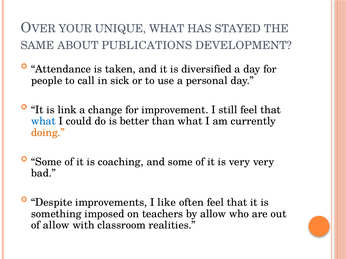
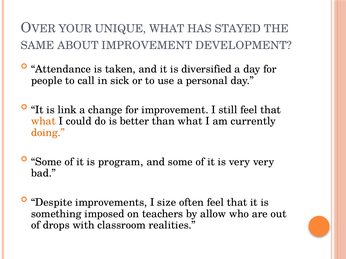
ABOUT PUBLICATIONS: PUBLICATIONS -> IMPROVEMENT (147, 45)
what colour: blue -> orange (43, 121)
coaching: coaching -> program (121, 162)
like: like -> size (167, 203)
of allow: allow -> drops (56, 226)
